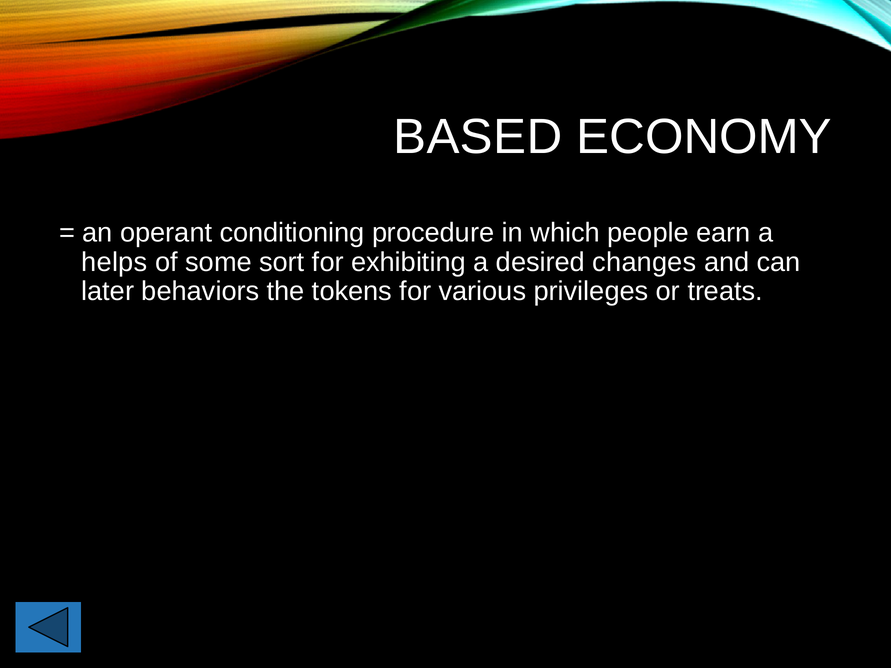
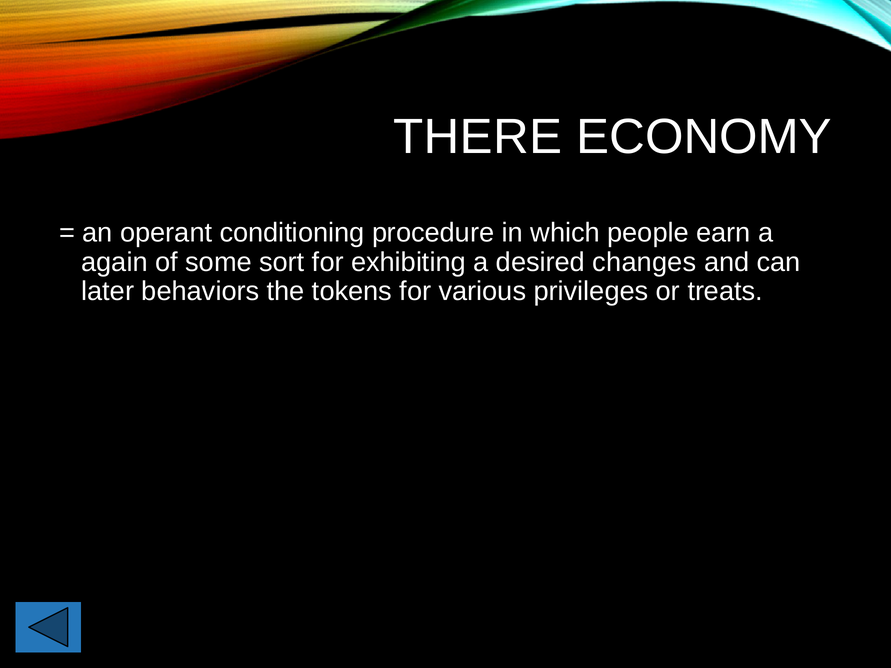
BASED: BASED -> THERE (478, 137)
helps: helps -> again (115, 262)
